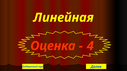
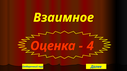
Линейная: Линейная -> Взаимное (63, 18)
